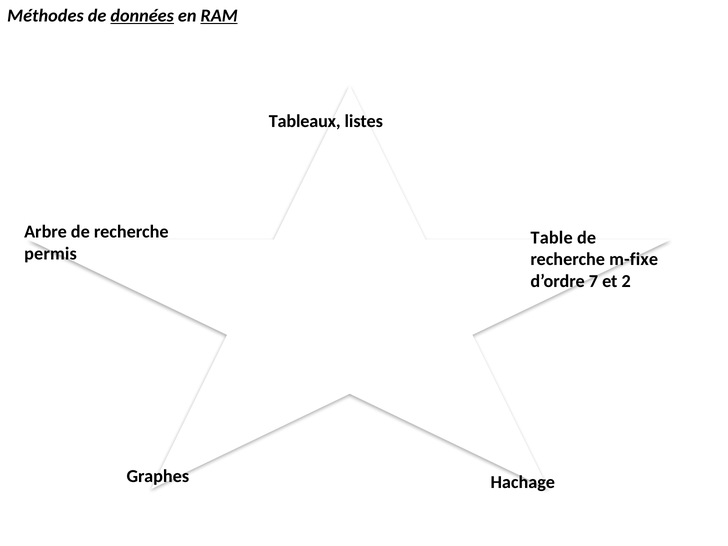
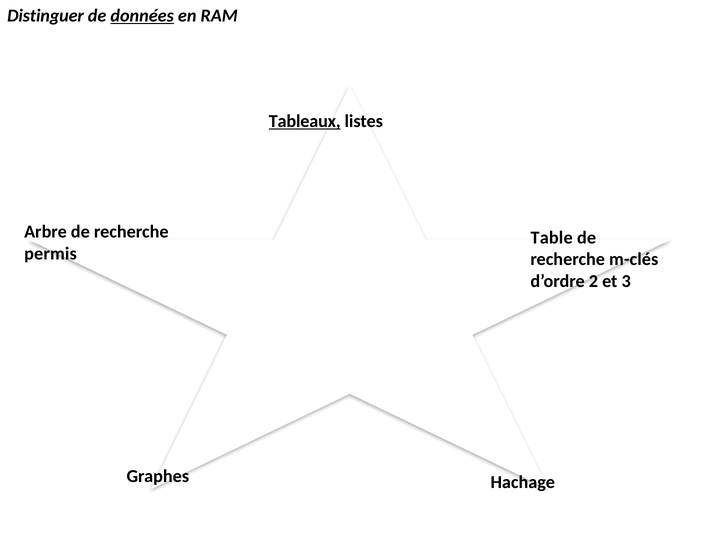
Méthodes: Méthodes -> Distinguer (46, 16)
RAM underline: present -> none (219, 16)
Tableaux underline: none -> present (305, 121)
m-fixe: m-fixe -> m-clés (634, 259)
7: 7 -> 2 (593, 281)
2: 2 -> 3 (626, 281)
